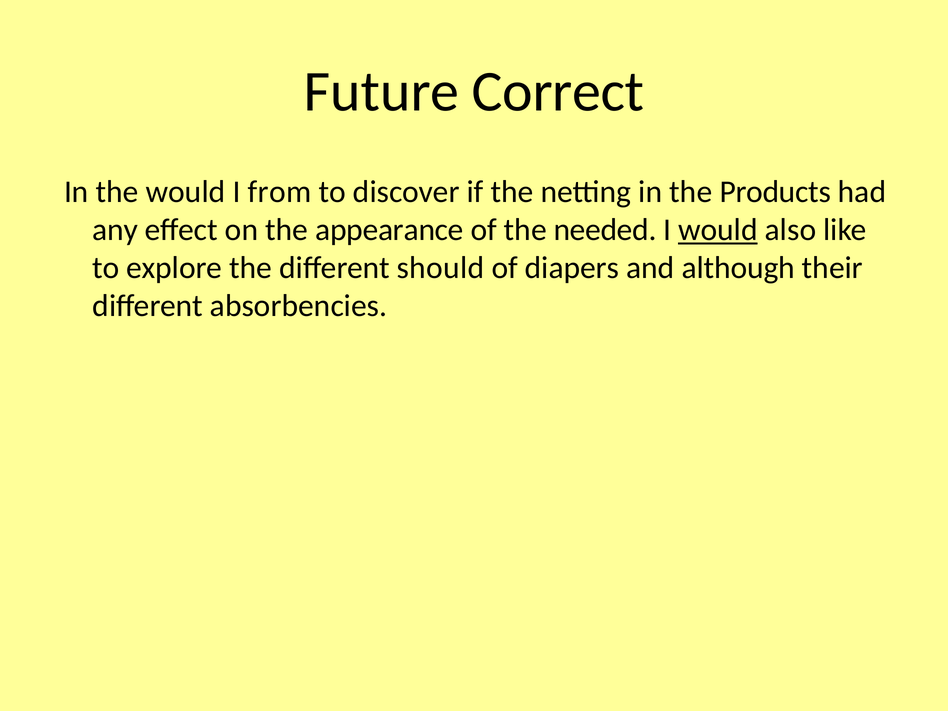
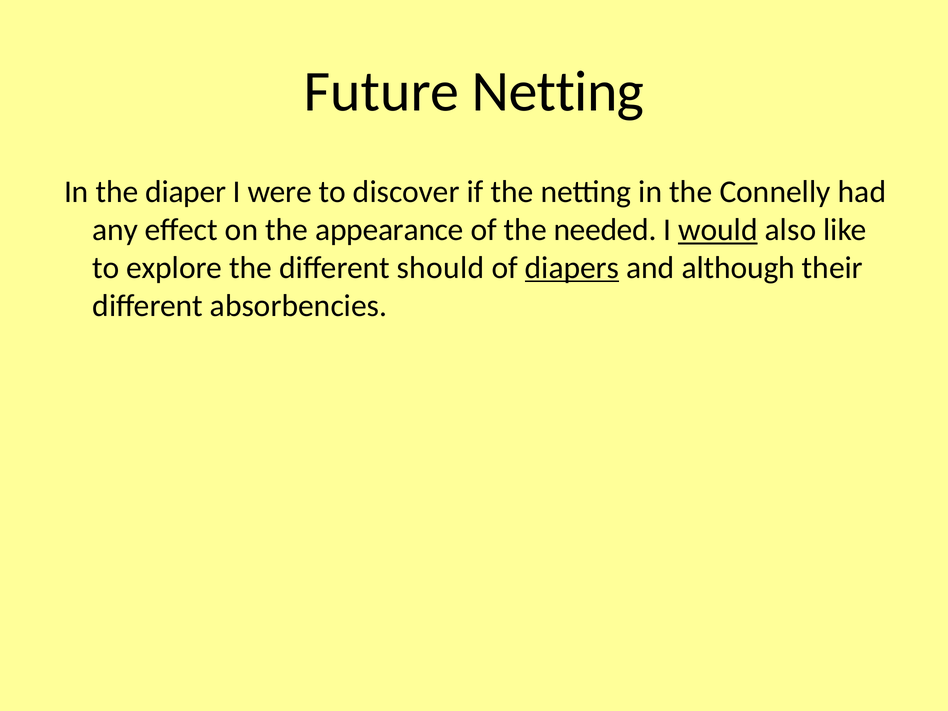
Future Correct: Correct -> Netting (558, 92)
the would: would -> diaper (186, 192)
from: from -> were (280, 192)
Products: Products -> Connelly (775, 192)
diapers underline: none -> present (572, 268)
